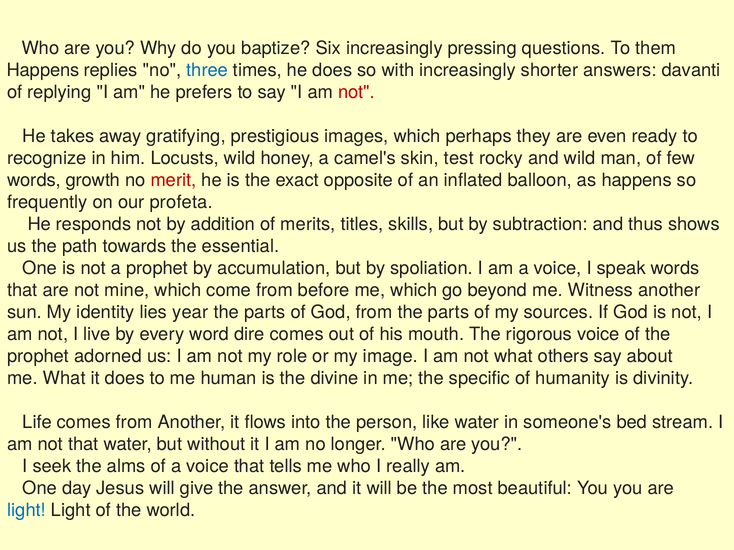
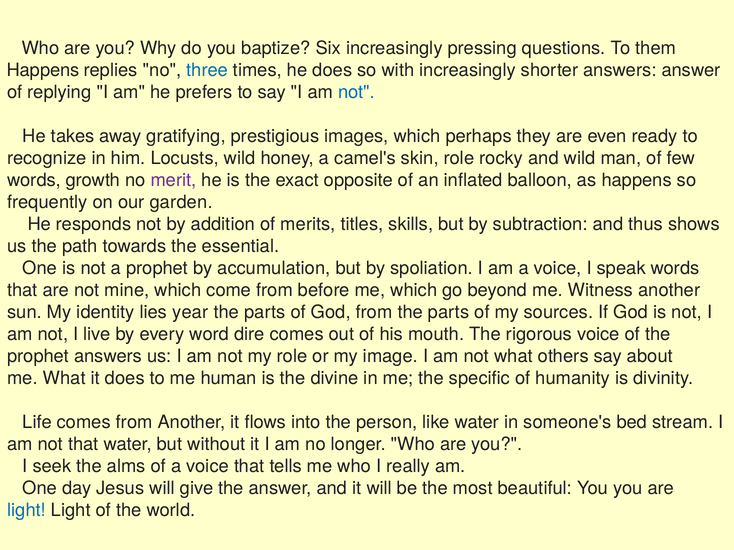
answers davanti: davanti -> answer (691, 70)
not colour: red -> blue (357, 92)
skin test: test -> role (459, 158)
merit colour: red -> purple (173, 181)
profeta: profeta -> garden (181, 203)
prophet adorned: adorned -> answers (108, 357)
